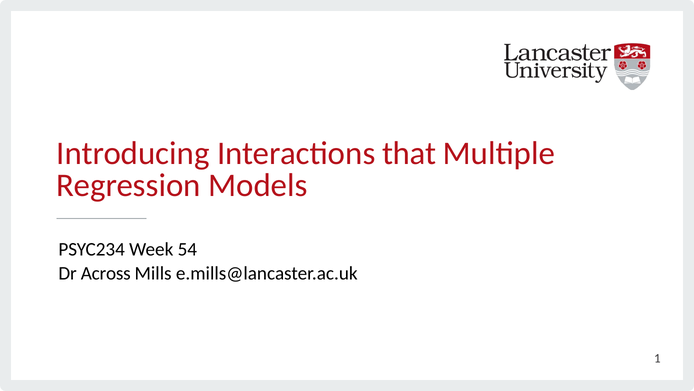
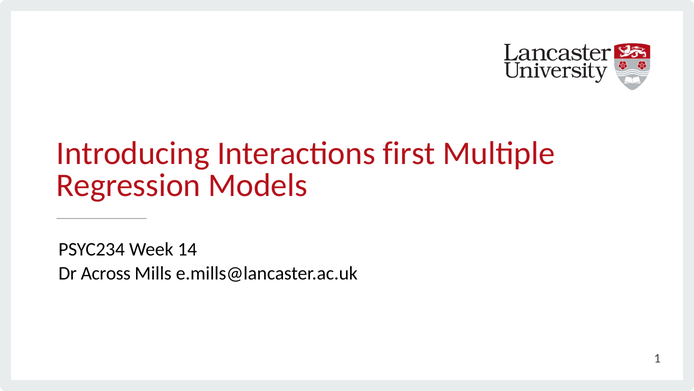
that: that -> first (409, 153)
54: 54 -> 14 (187, 249)
